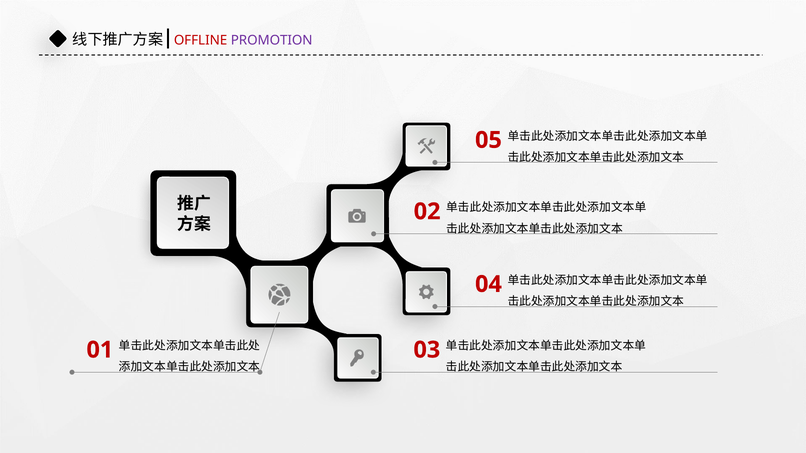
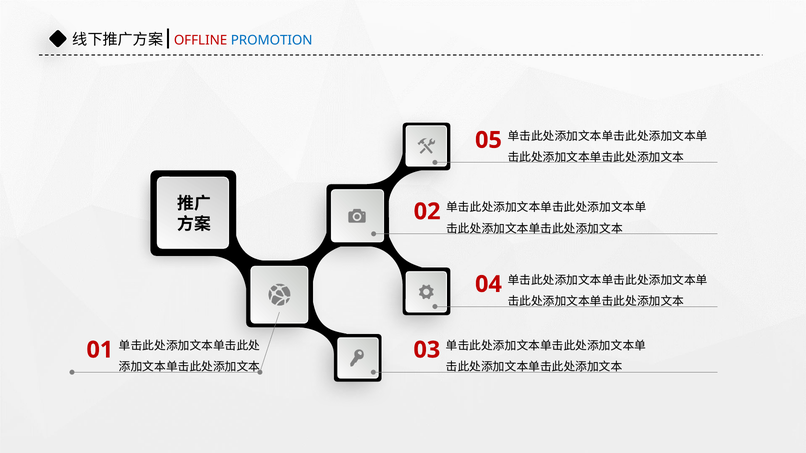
PROMOTION colour: purple -> blue (272, 40)
